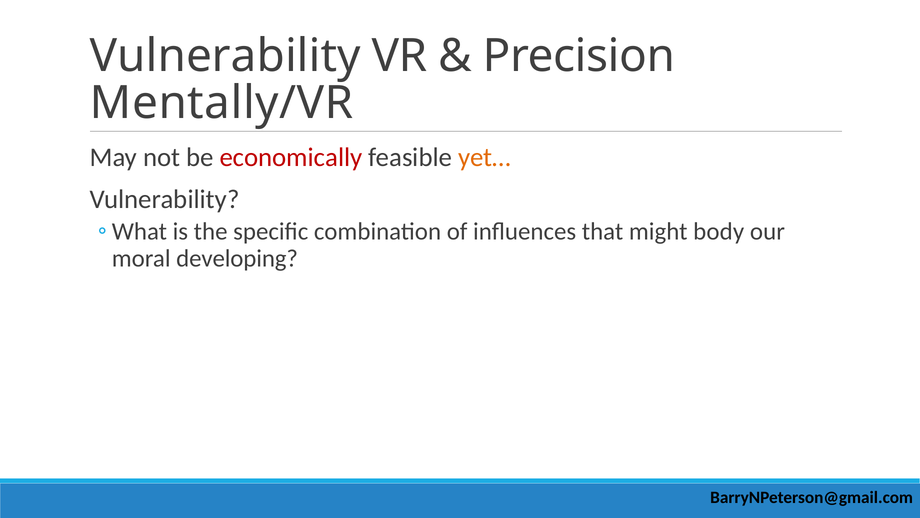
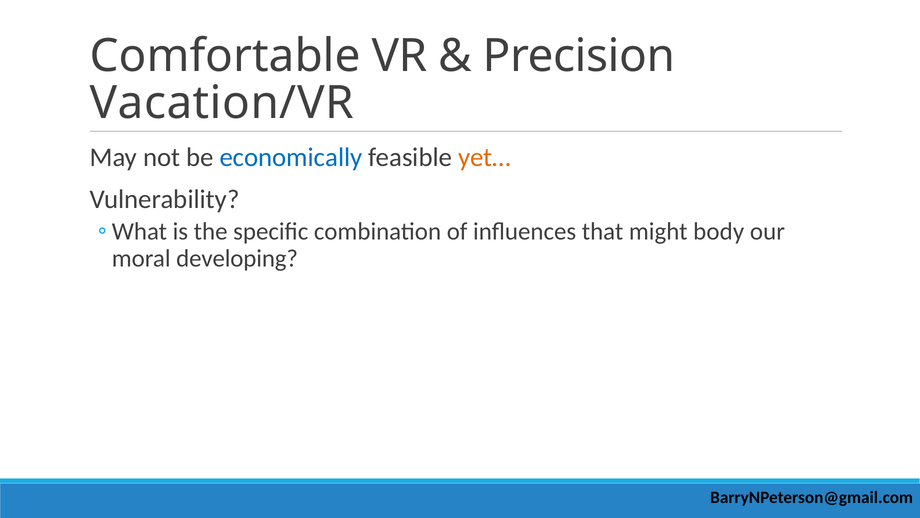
Vulnerability: Vulnerability -> Comfortable (225, 56)
Mentally/VR: Mentally/VR -> Vacation/VR (222, 103)
economically colour: red -> blue (291, 157)
